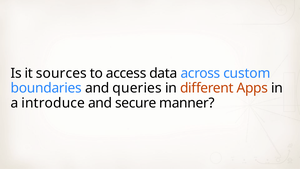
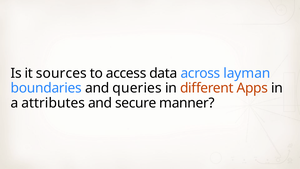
custom: custom -> layman (247, 73)
introduce: introduce -> attributes (53, 103)
